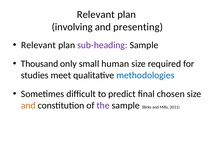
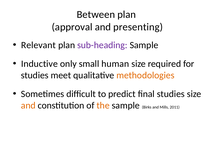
Relevant: Relevant -> Between (96, 15)
involving: involving -> approval (72, 27)
Thousand: Thousand -> Inductive (39, 64)
methodologies colour: blue -> orange (145, 75)
final chosen: chosen -> studies (171, 94)
the colour: purple -> orange (103, 106)
